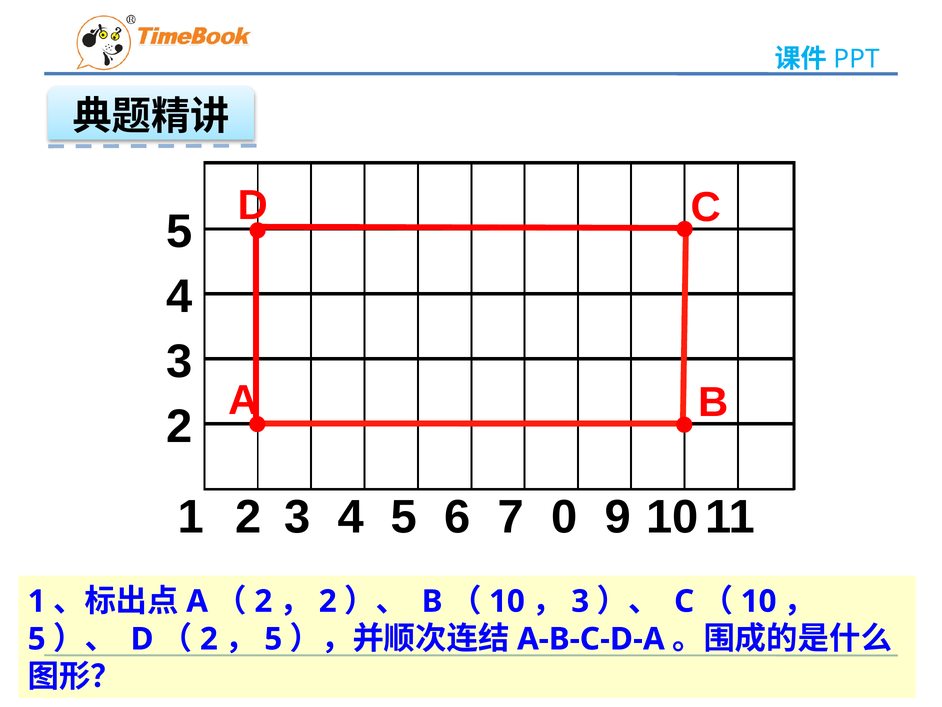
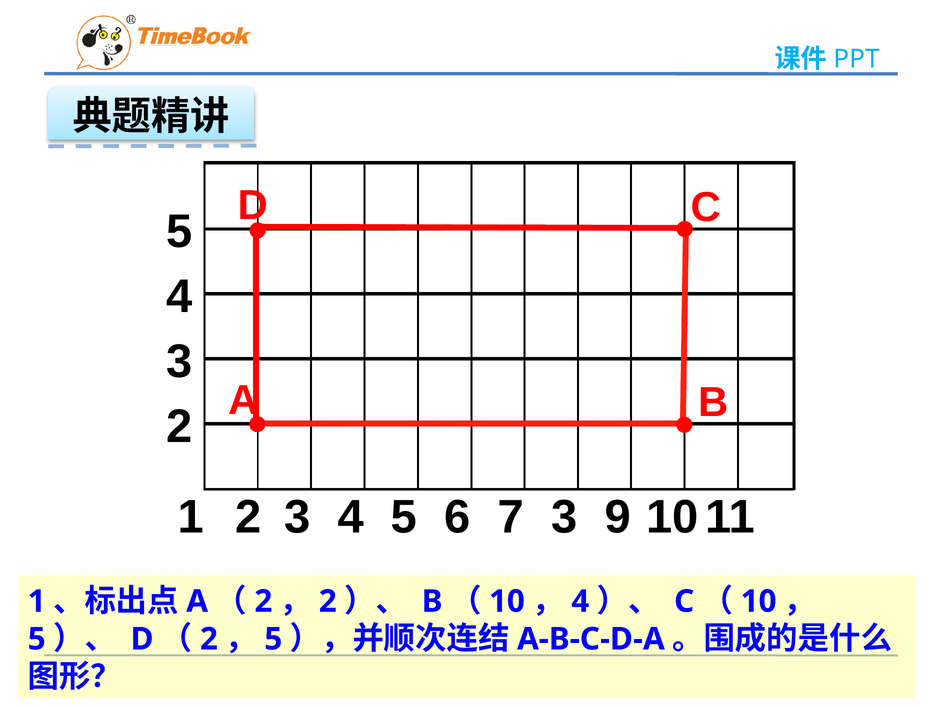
7 0: 0 -> 3 (564, 517)
3: 3 -> 4 (580, 601)
